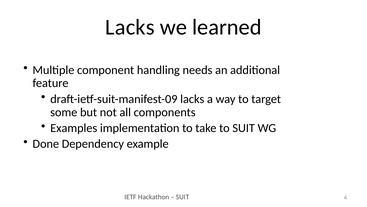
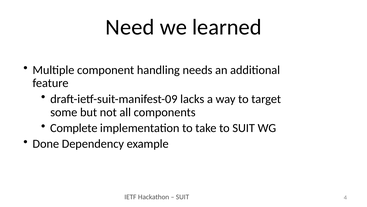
Lacks: Lacks -> Need (130, 27)
Examples: Examples -> Complete (74, 128)
